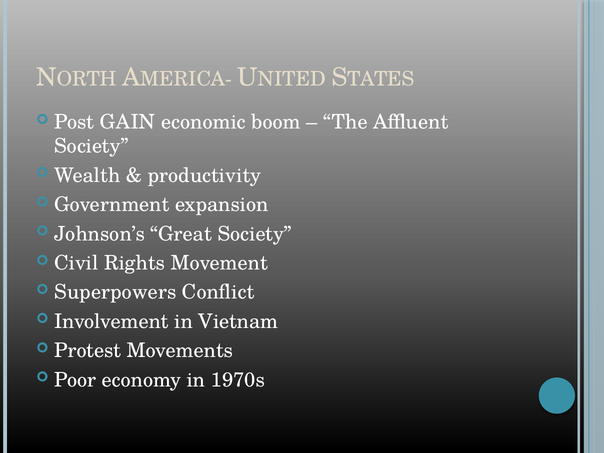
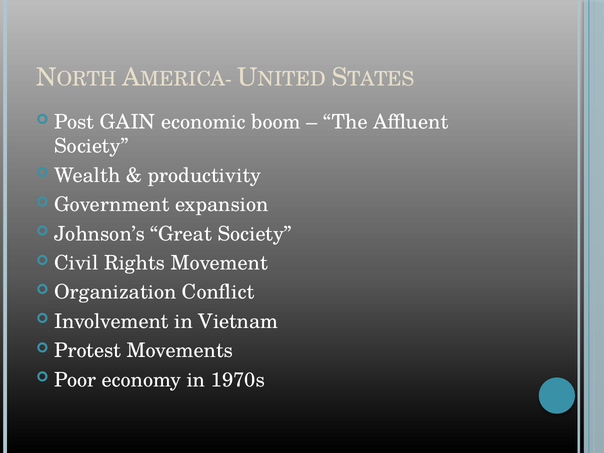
Superpowers: Superpowers -> Organization (115, 292)
